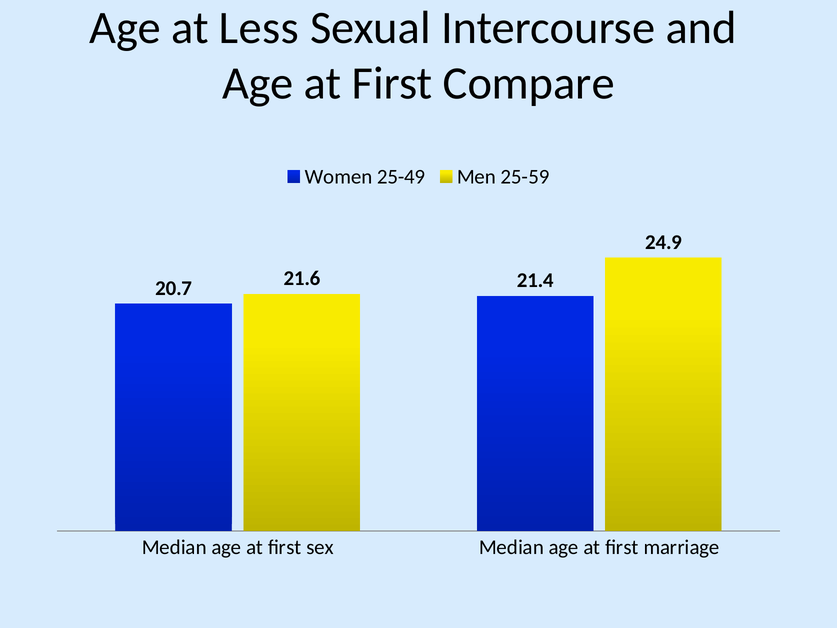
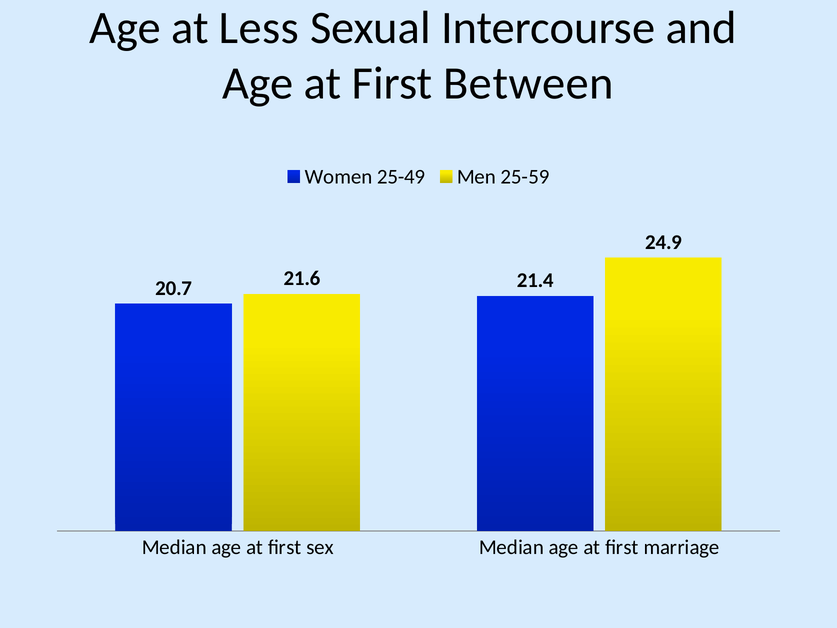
Compare: Compare -> Between (529, 83)
